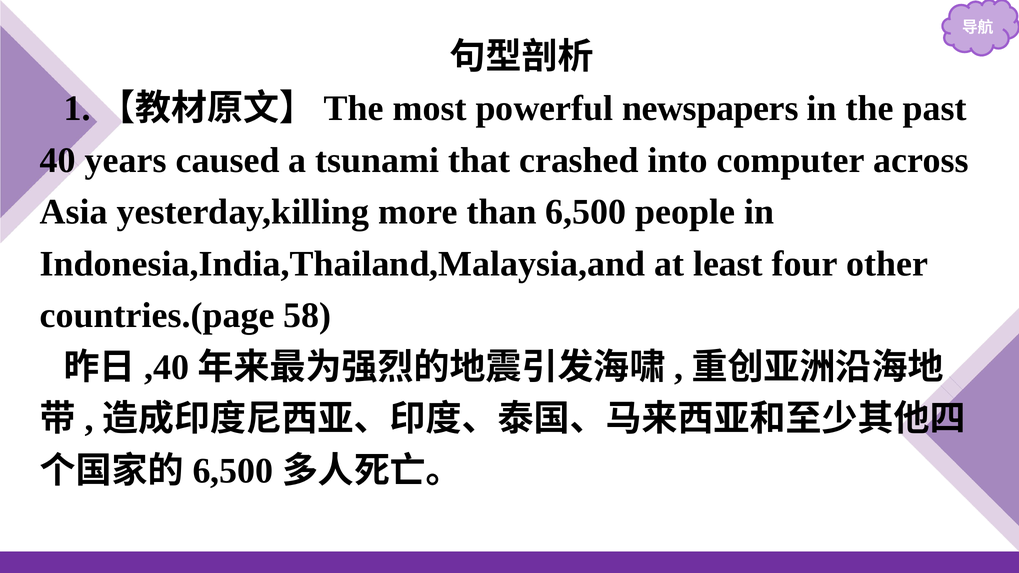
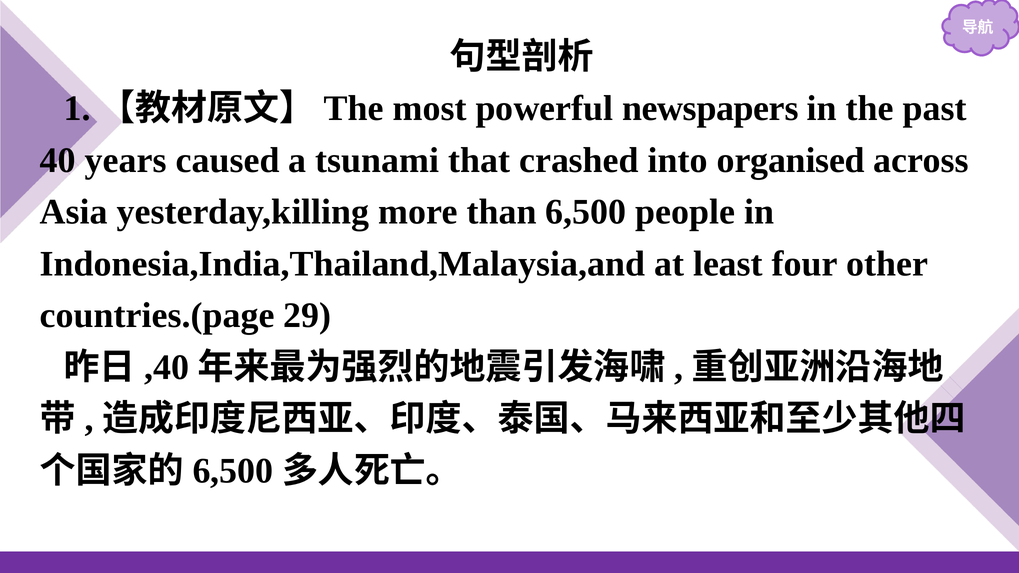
computer: computer -> organised (791, 160)
58: 58 -> 29 (307, 316)
